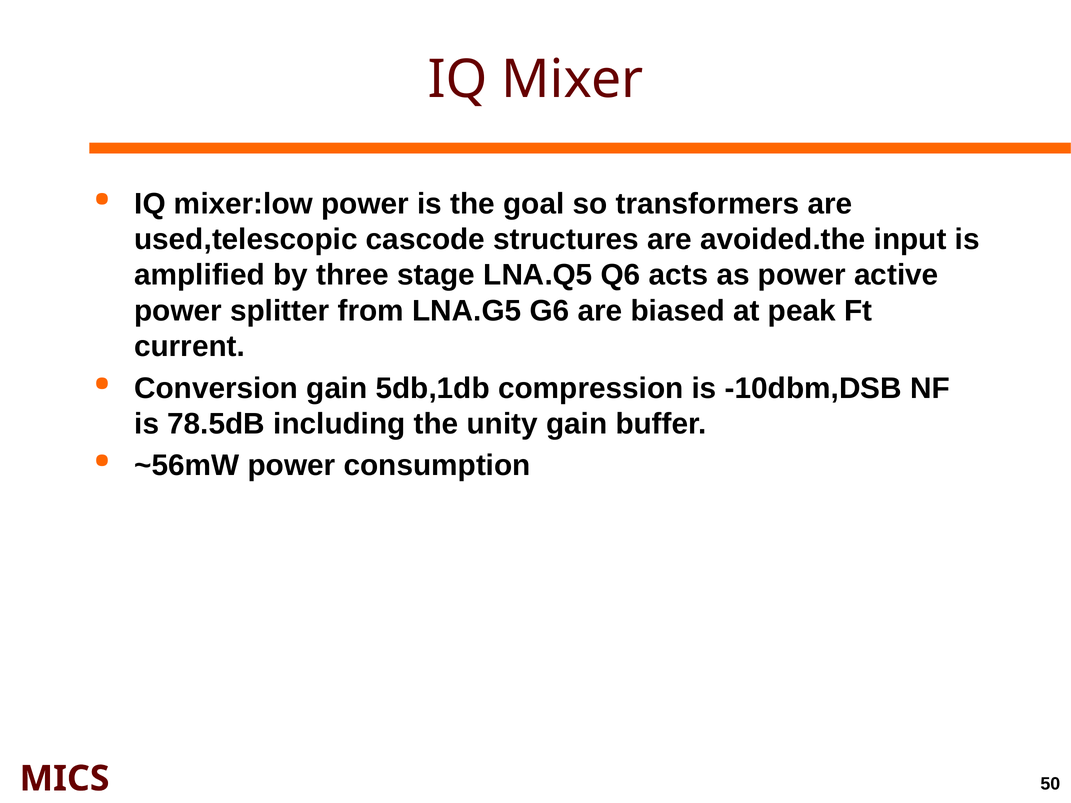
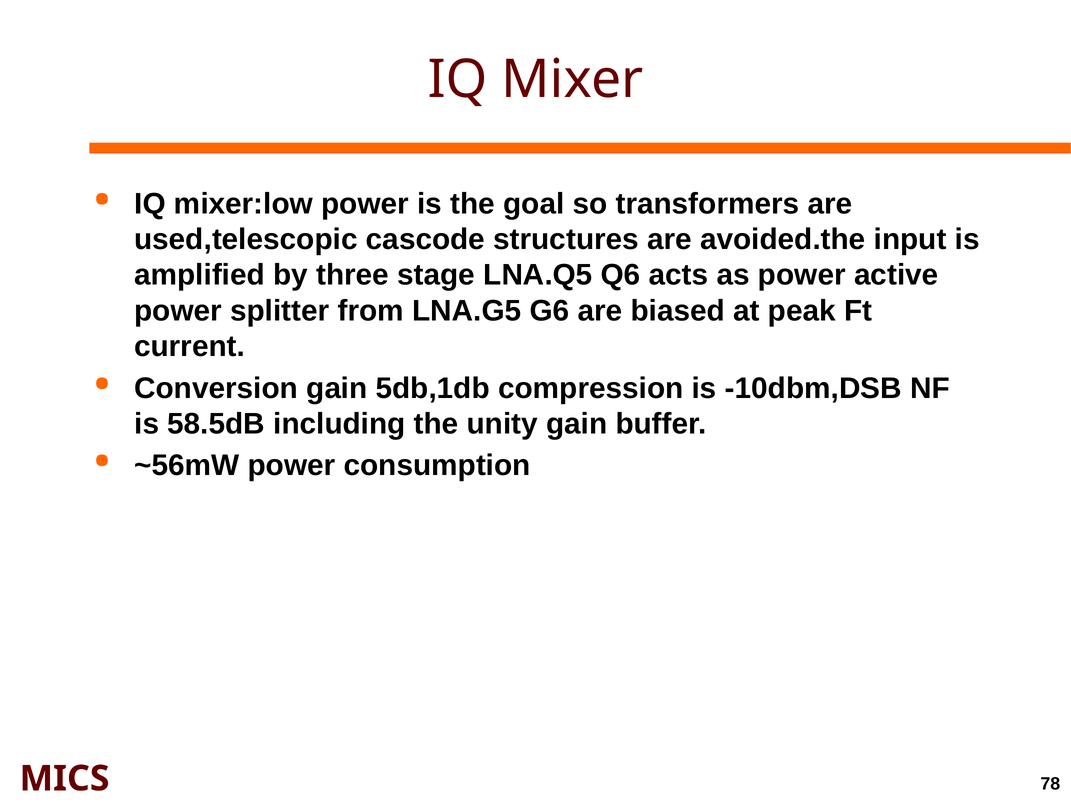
78.5dB: 78.5dB -> 58.5dB (216, 424)
50: 50 -> 78 (1050, 784)
